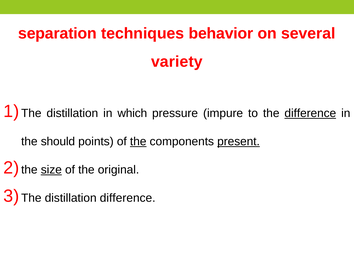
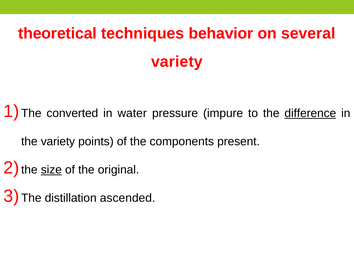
separation: separation -> theoretical (57, 34)
distillation: distillation -> converted (72, 113)
which: which -> water (132, 113)
the should: should -> variety (58, 142)
the underline: present -> none (138, 142)
present underline: present -> none (239, 142)
distillation difference: difference -> ascended (128, 198)
